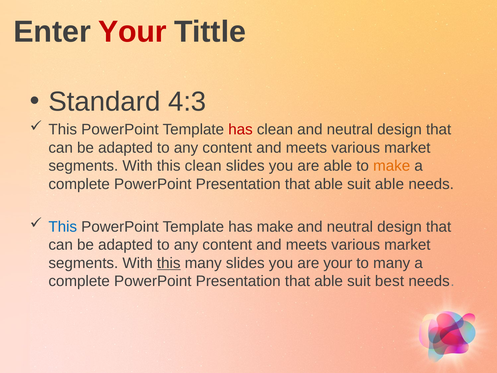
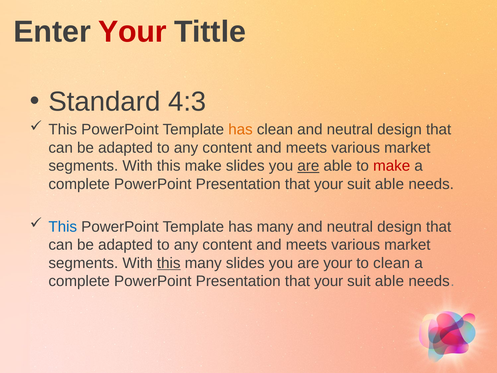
has colour: red -> orange (240, 129)
this clean: clean -> make (203, 166)
are underline: none -> present (308, 166)
make colour: orange -> red (392, 166)
able: able -> your (329, 184)
has make: make -> many (275, 227)
to many: many -> clean (392, 263)
able: able -> your (329, 281)
best: best -> able (389, 281)
